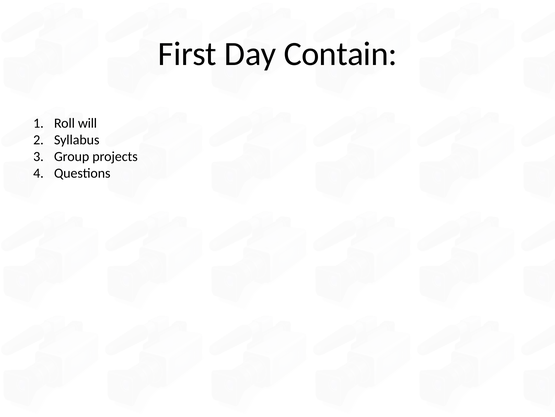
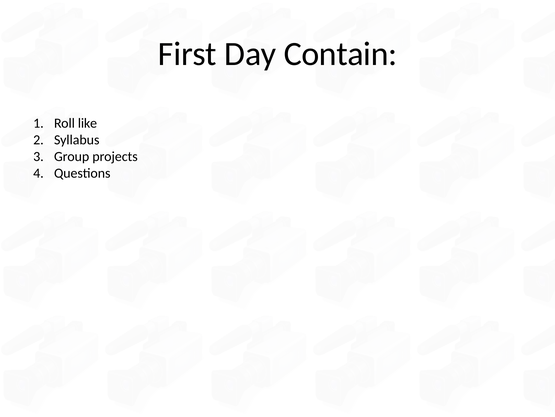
will: will -> like (87, 123)
